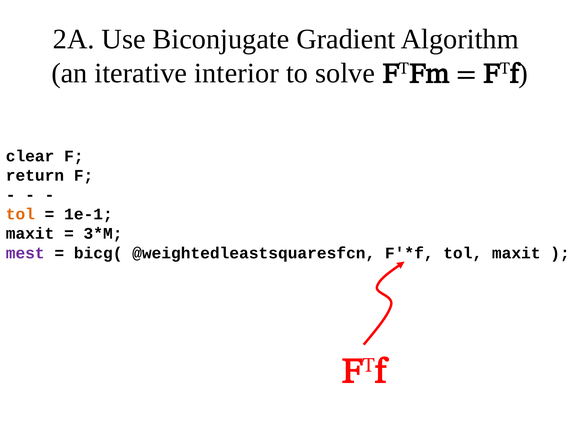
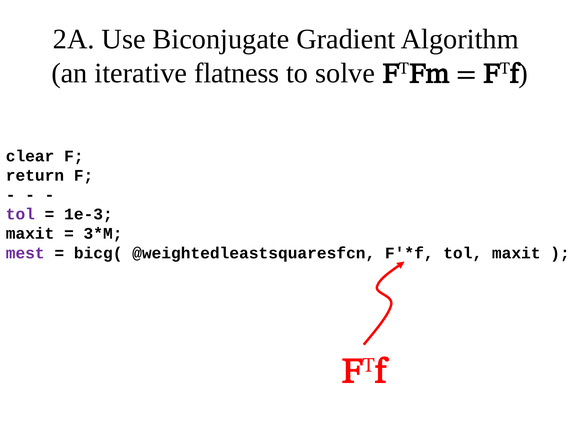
interior: interior -> flatness (237, 73)
tol colour: orange -> purple (20, 215)
1e-1: 1e-1 -> 1e-3 (88, 215)
